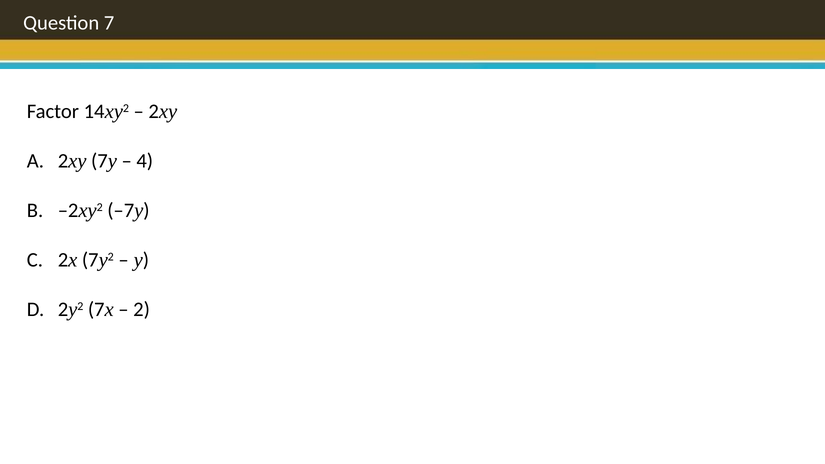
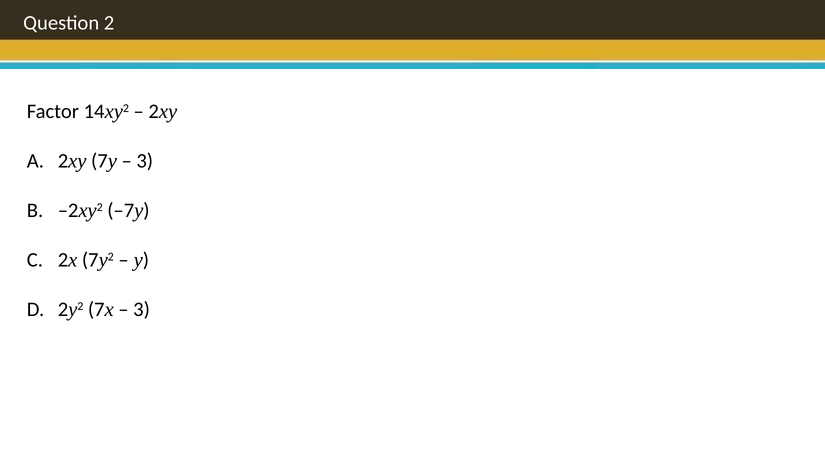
7: 7 -> 2 (109, 23)
4: 4 -> 3 (145, 161)
2: 2 -> 3 (142, 309)
